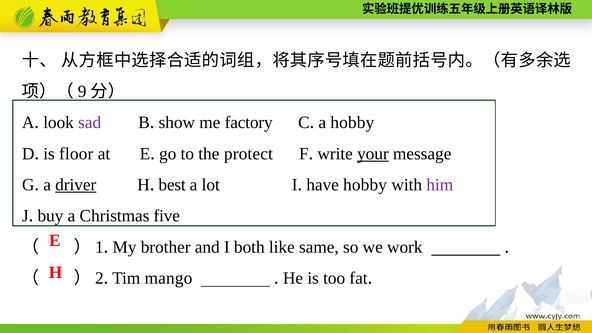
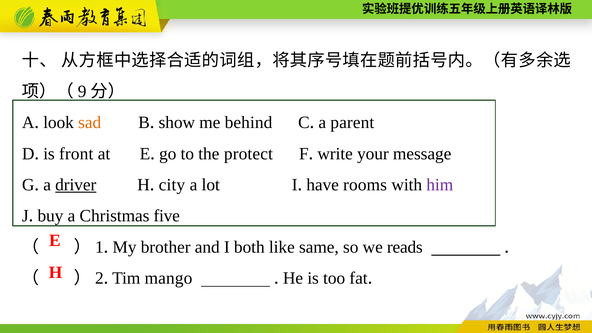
sad colour: purple -> orange (90, 123)
factory: factory -> behind (249, 123)
a hobby: hobby -> parent (352, 123)
floor: floor -> front (76, 154)
your underline: present -> none (373, 154)
best: best -> city (172, 185)
have hobby: hobby -> rooms (365, 185)
work: work -> reads (405, 247)
